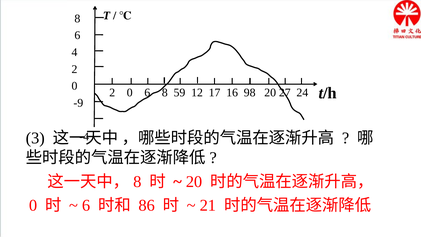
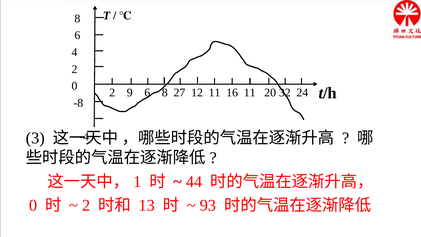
0: 0 -> 9 (130, 93)
59: 59 -> 27 (179, 93)
12 17: 17 -> 11 (215, 93)
16 98: 98 -> 11 (250, 93)
27: 27 -> 32 (285, 93)
-9: -9 -> -8 (78, 103)
8: 8 -> 1 (137, 182)
20: 20 -> 44 (194, 182)
6: 6 -> 2 (86, 205)
86: 86 -> 13 (147, 205)
21: 21 -> 93 (208, 205)
